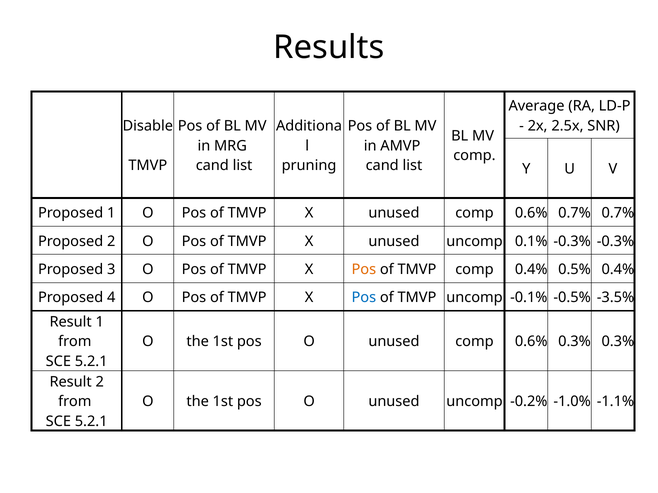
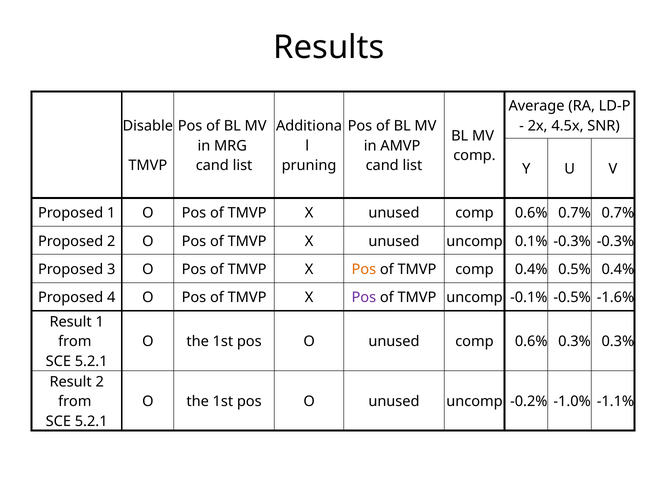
2.5x: 2.5x -> 4.5x (567, 126)
Pos colour: blue -> purple (364, 298)
-3.5%: -3.5% -> -1.6% (615, 298)
